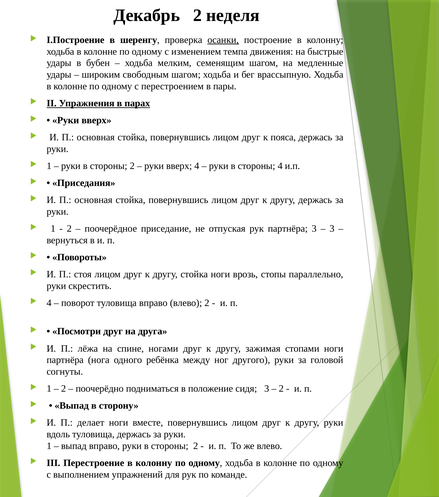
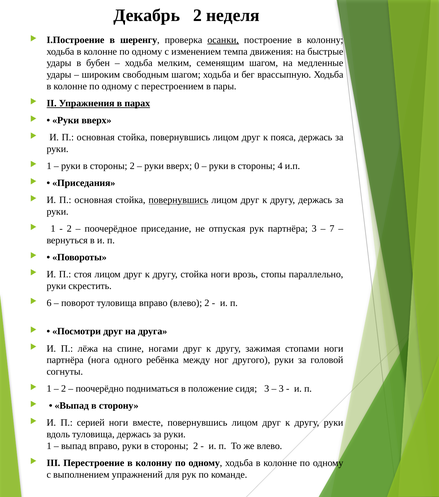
вверх 4: 4 -> 0 (197, 166)
повернувшись underline: none -> present (178, 200)
3: 3 -> 7 (332, 229)
4: 4 -> 6 (49, 303)
2: 2 -> 3 (281, 389)
делает: делает -> серией (91, 423)
